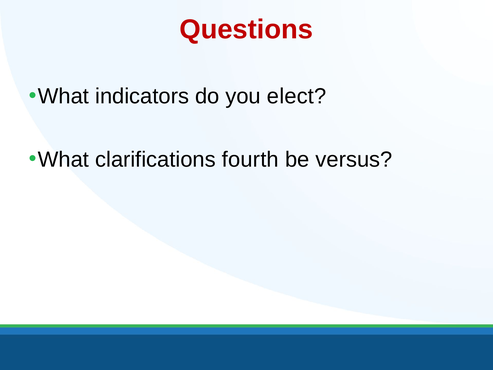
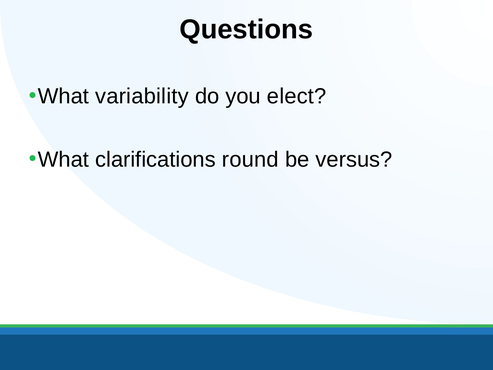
Questions colour: red -> black (246, 29)
indicators: indicators -> variability (142, 96)
fourth: fourth -> round (250, 159)
